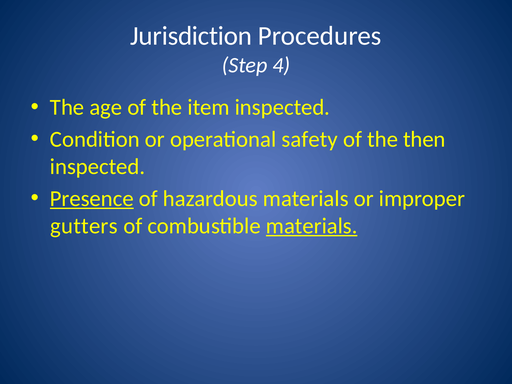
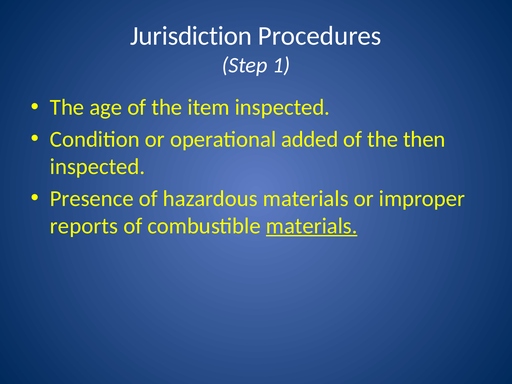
4: 4 -> 1 (281, 65)
safety: safety -> added (310, 139)
Presence underline: present -> none (92, 199)
gutters: gutters -> reports (84, 226)
